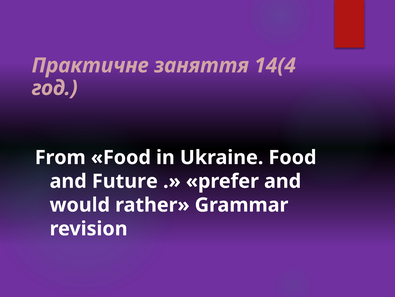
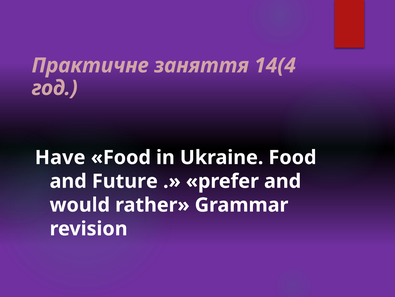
From: From -> Have (60, 157)
